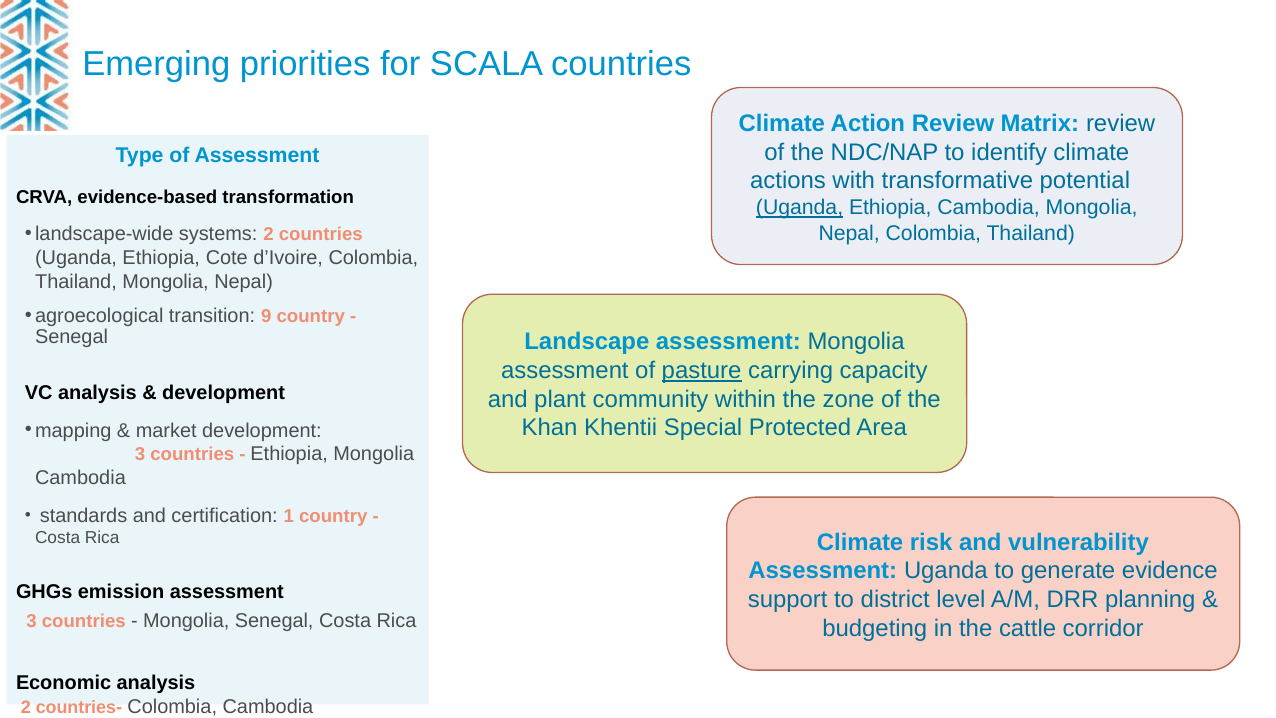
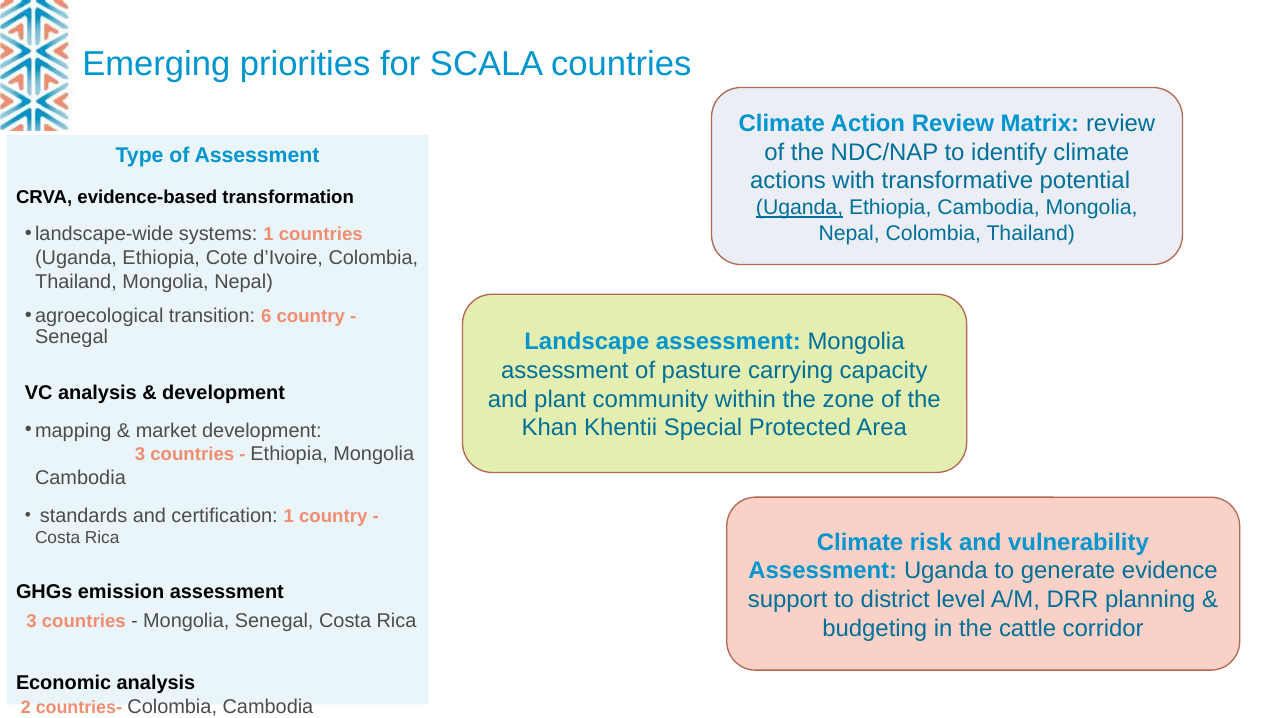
systems 2: 2 -> 1 (269, 234)
9: 9 -> 6 (266, 316)
pasture underline: present -> none (702, 370)
